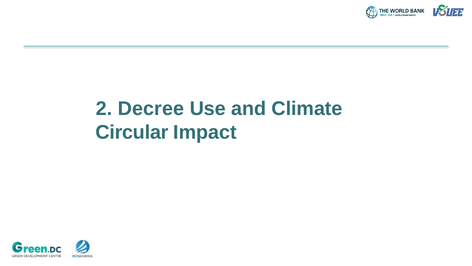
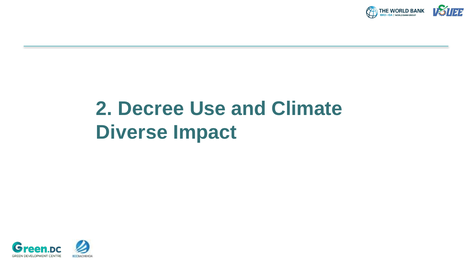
Circular: Circular -> Diverse (132, 132)
